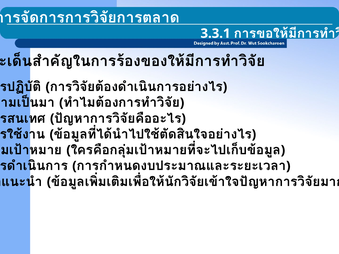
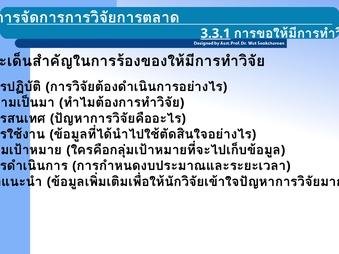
3.3.1 underline: none -> present (215, 33)
